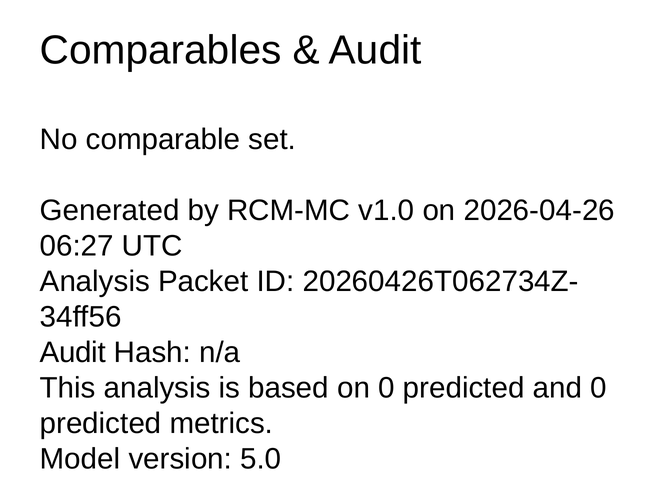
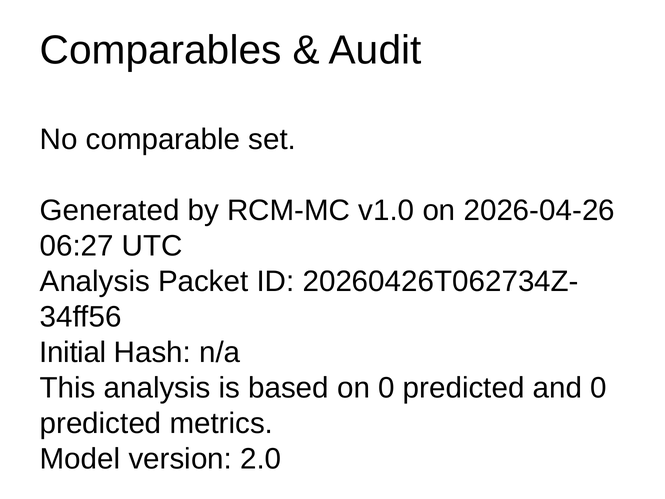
Audit: Audit -> Initial (73, 352)
5.0: 5.0 -> 2.0 (261, 459)
